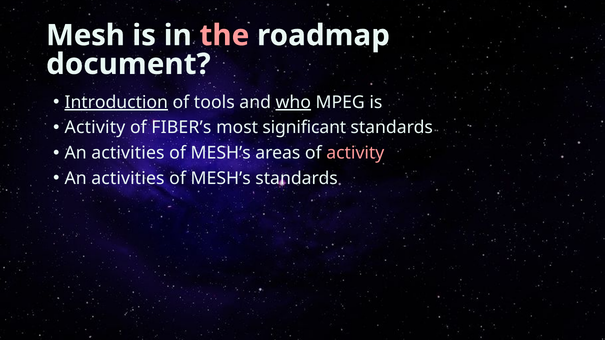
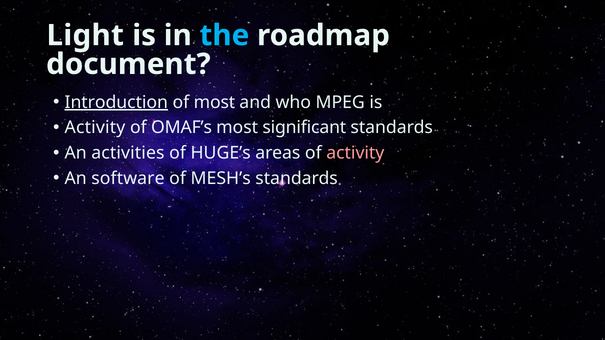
Mesh: Mesh -> Light (85, 35)
the colour: pink -> light blue (224, 35)
of tools: tools -> most (214, 102)
who underline: present -> none (293, 102)
FIBER’s: FIBER’s -> OMAF’s (182, 128)
MESH’s: MESH’s -> HUGE’s (221, 153)
activities: activities -> software (128, 178)
